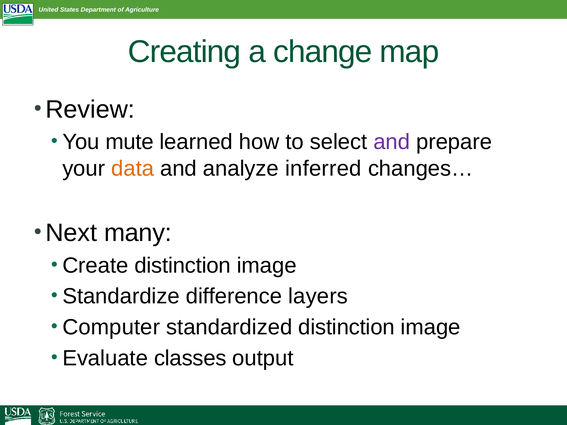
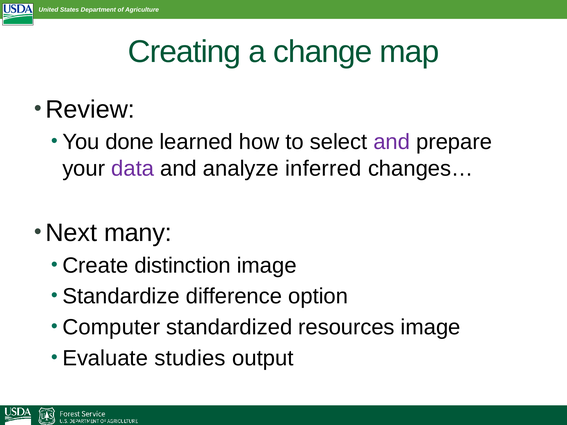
mute: mute -> done (130, 142)
data colour: orange -> purple (133, 169)
layers: layers -> option (318, 297)
standardized distinction: distinction -> resources (346, 327)
classes: classes -> studies (190, 358)
